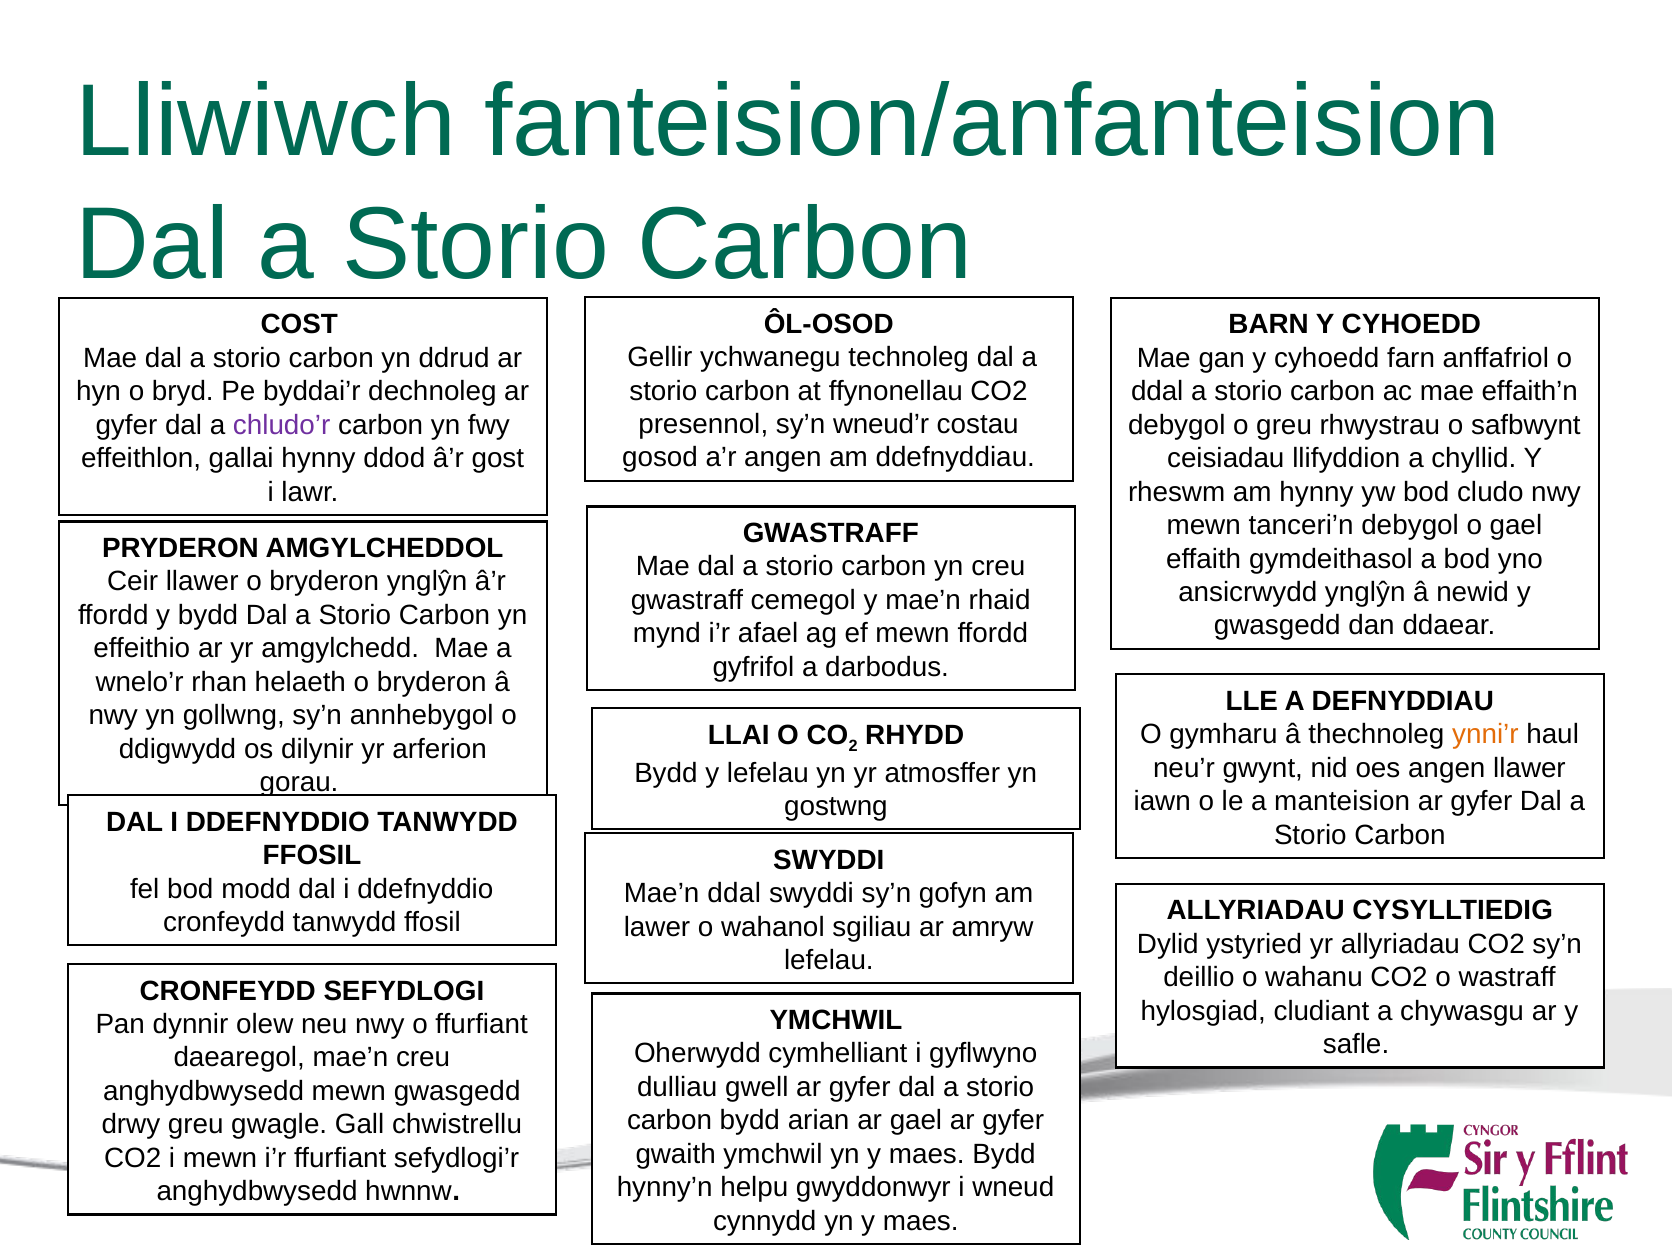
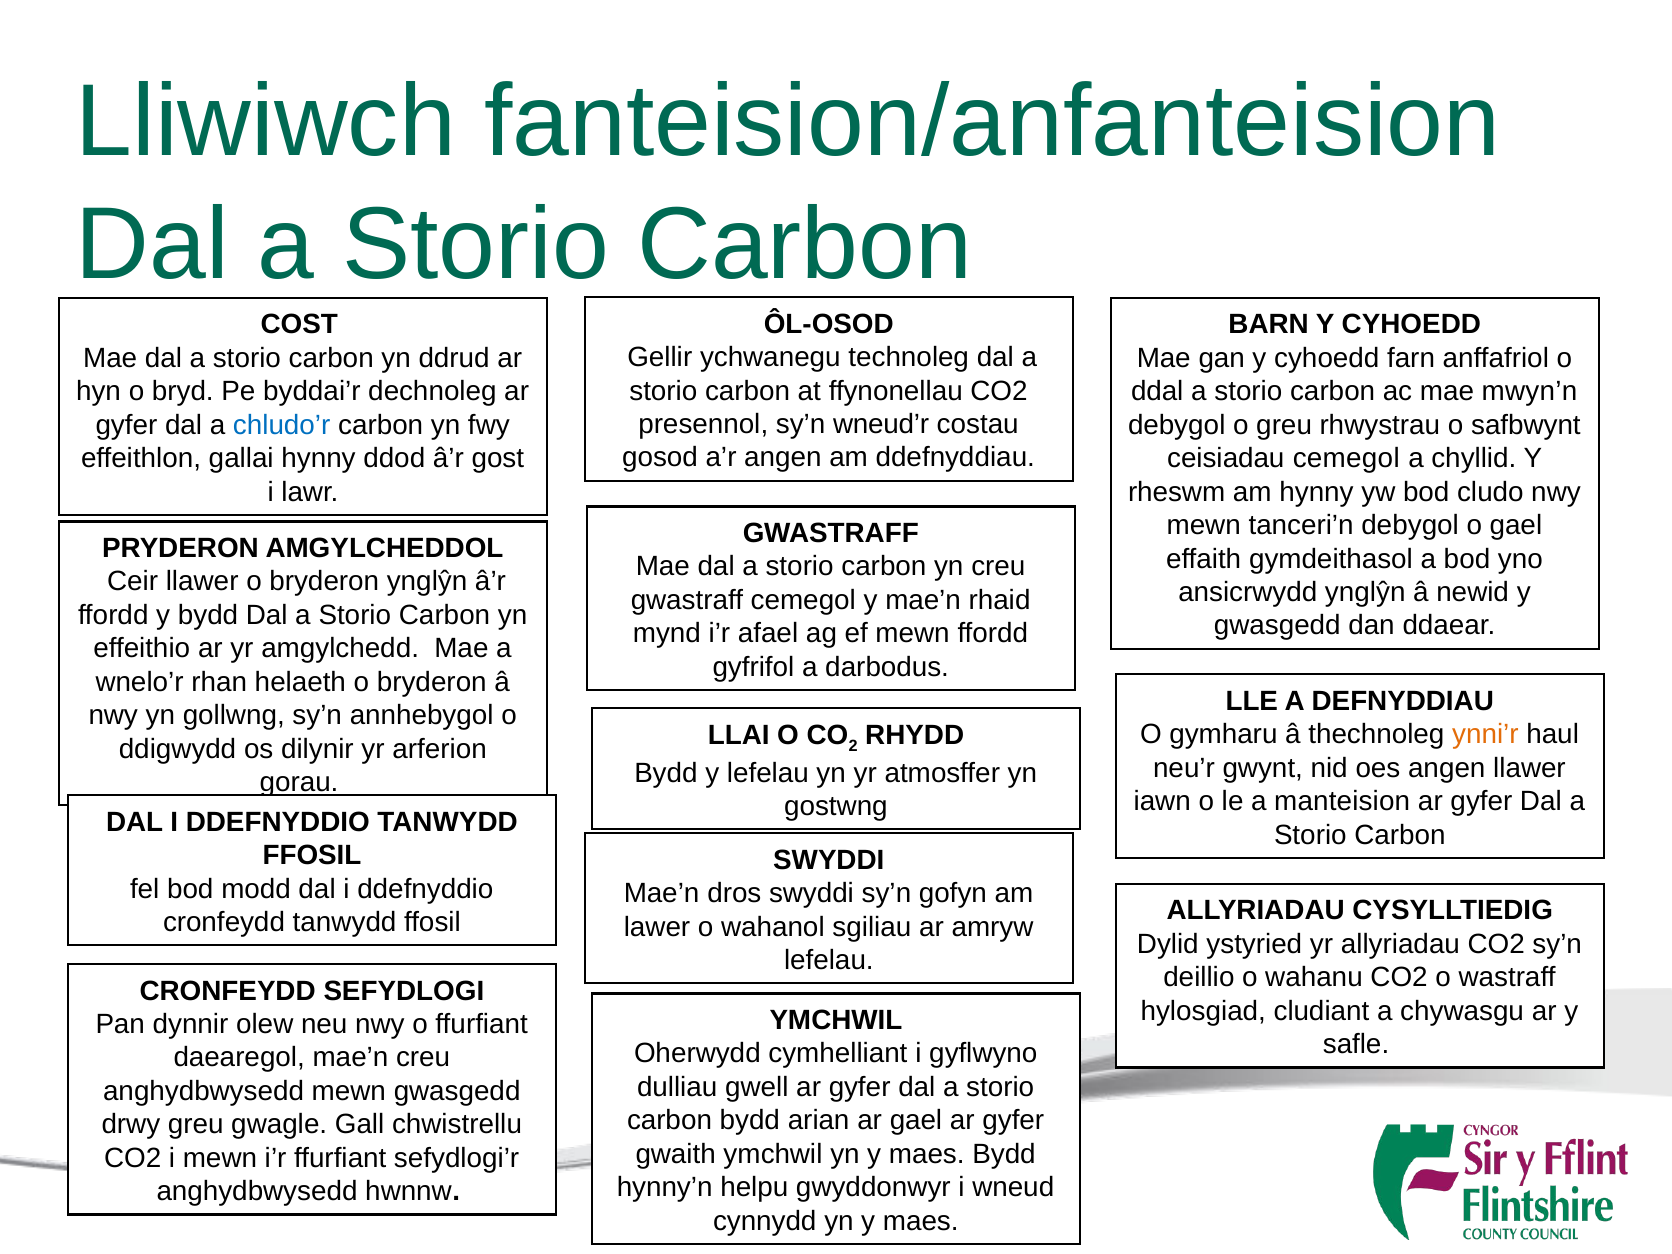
effaith’n: effaith’n -> mwyn’n (1529, 392)
chludo’r colour: purple -> blue (282, 425)
ceisiadau llifyddion: llifyddion -> cemegol (1346, 459)
Mae’n ddal: ddal -> dros (734, 893)
